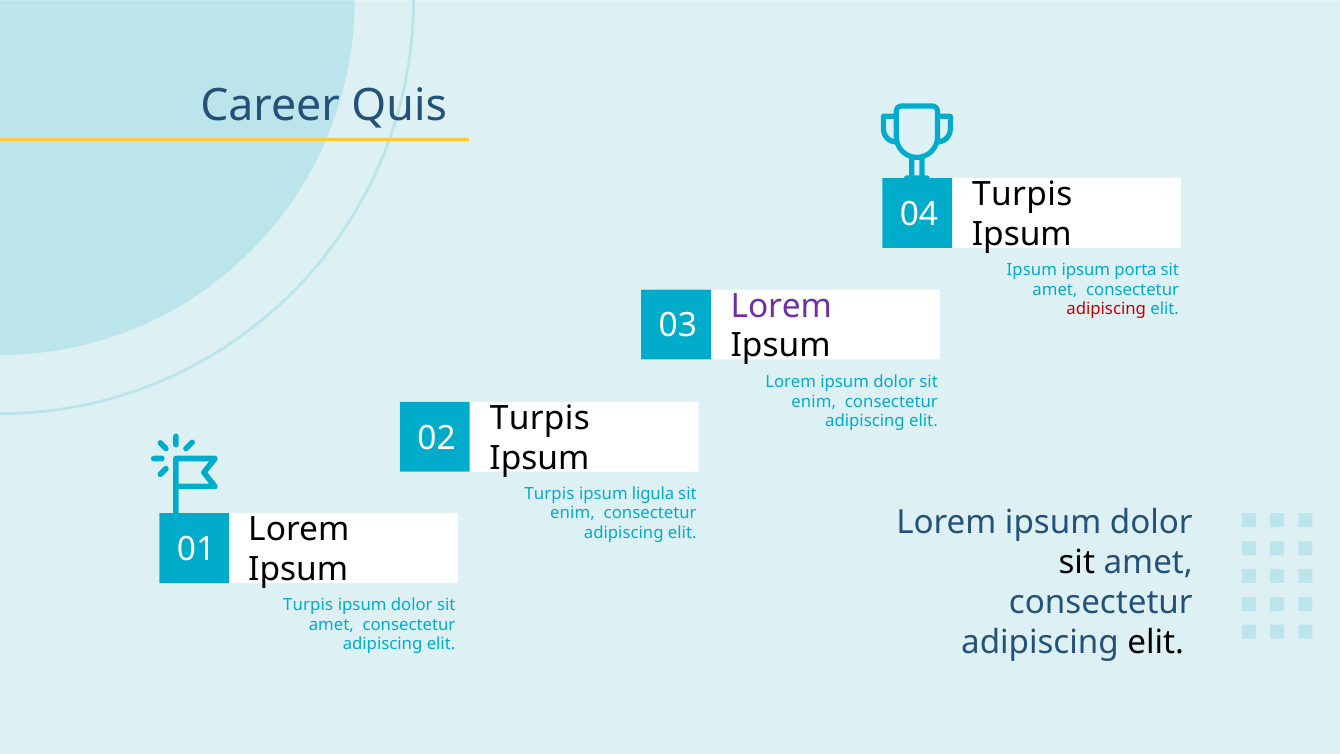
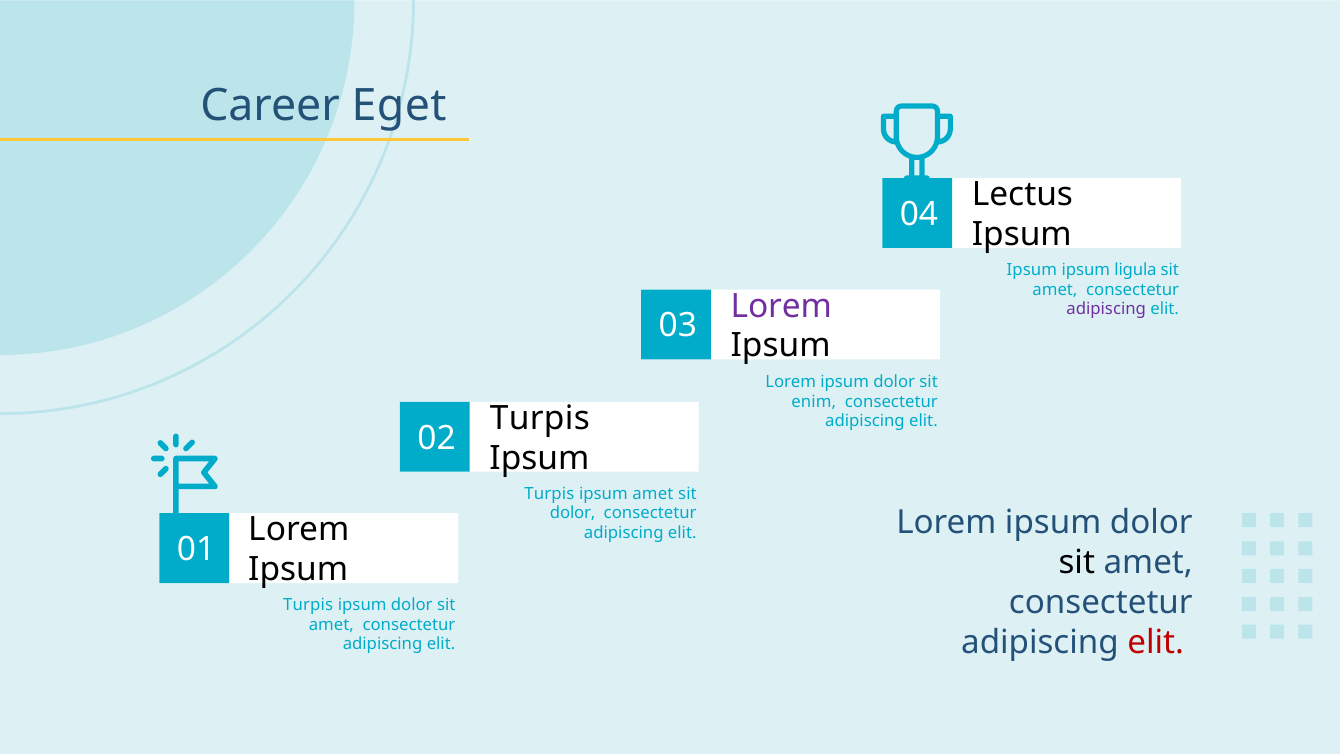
Quis: Quis -> Eget (399, 106)
Turpis: Turpis -> Lectus (1022, 194)
porta: porta -> ligula (1135, 270)
adipiscing colour: red -> purple (1106, 309)
ipsum ligula: ligula -> amet (653, 494)
enim: enim -> dolor (573, 513)
elit colour: black -> red (1156, 642)
